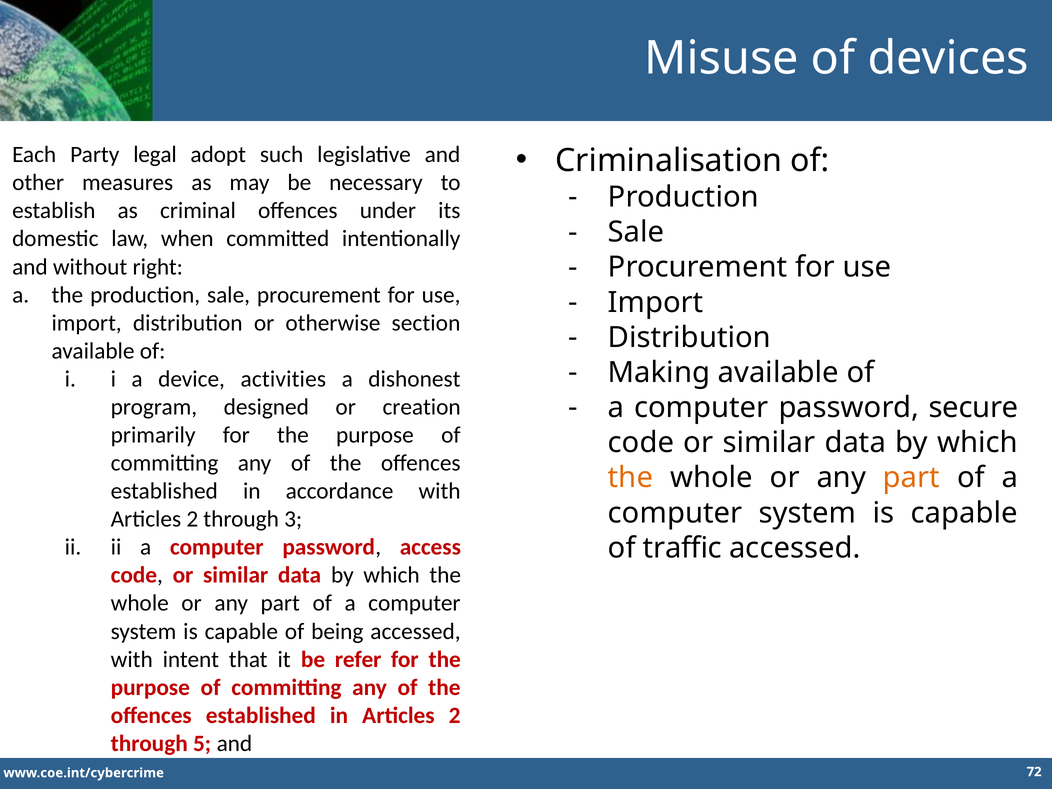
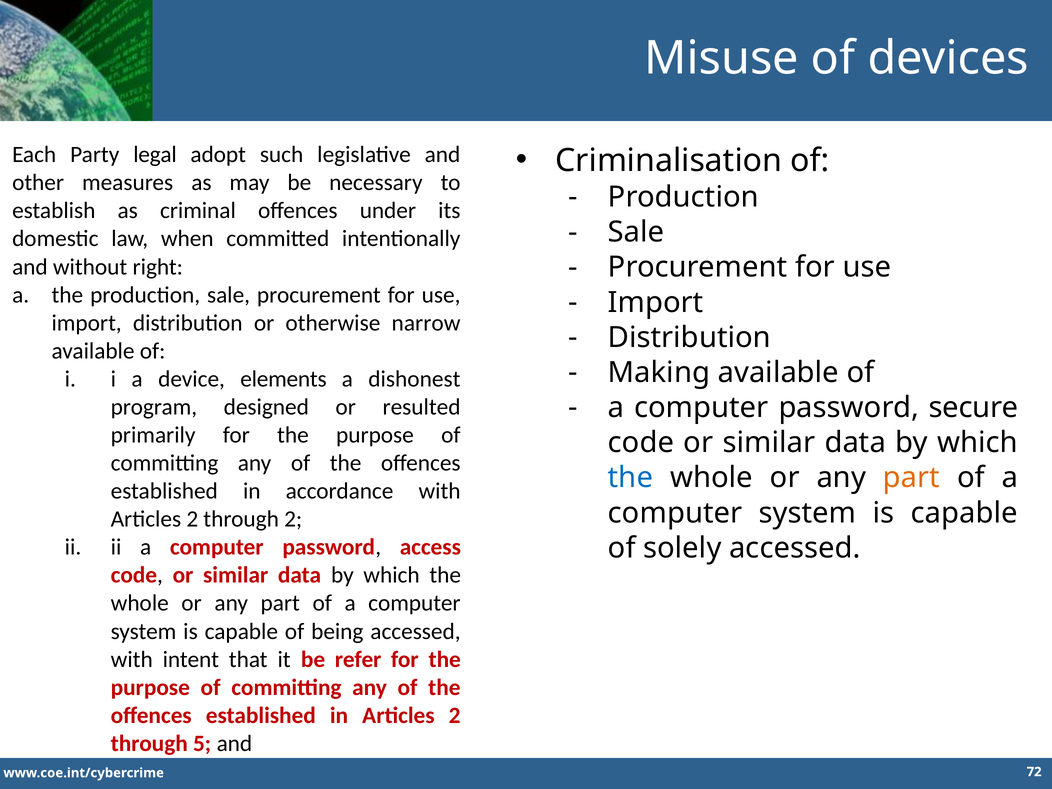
section: section -> narrow (426, 323)
activities: activities -> elements (283, 379)
creation: creation -> resulted (422, 407)
the colour: orange -> blue (630, 478)
through 3: 3 -> 2 (293, 519)
traffic: traffic -> solely (682, 548)
